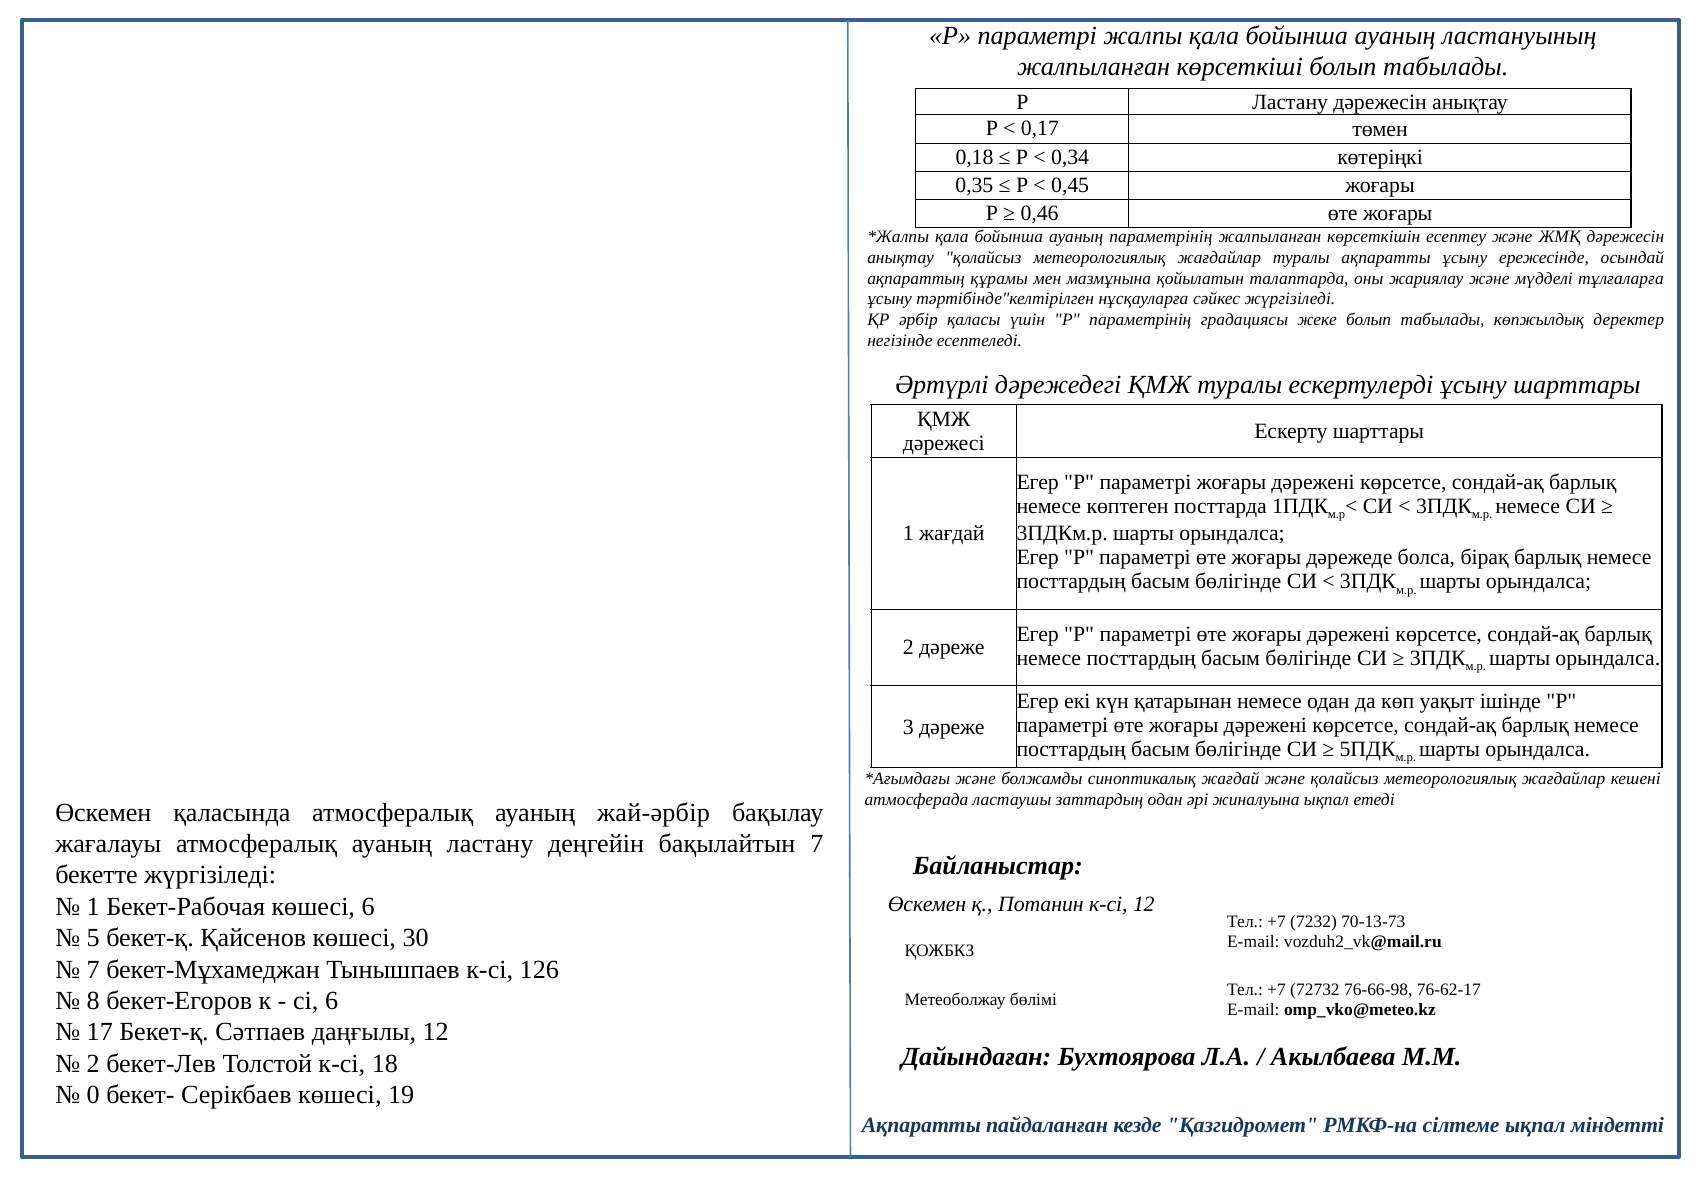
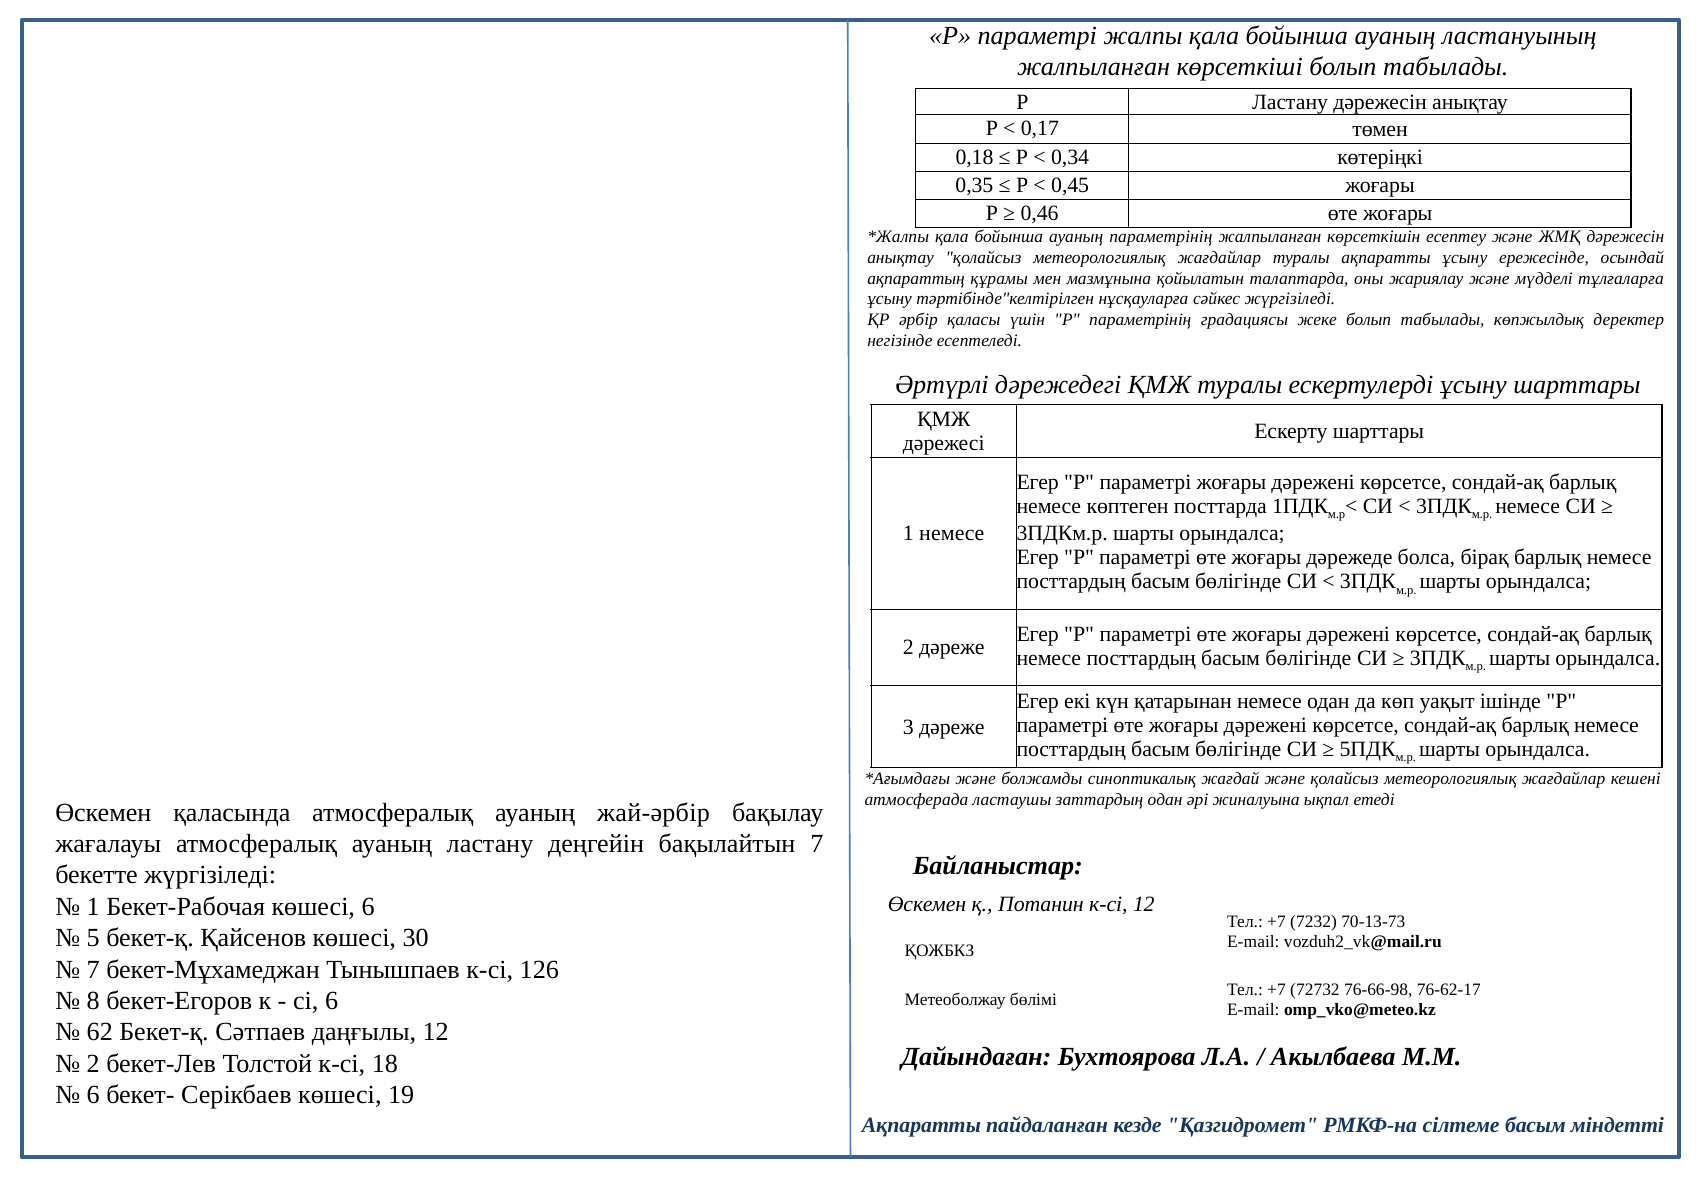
1 жағдай: жағдай -> немесе (952, 534)
17: 17 -> 62 (100, 1033)
0: 0 -> 6 (93, 1096)
сілтеме ықпал: ықпал -> басым (1535, 1126)
